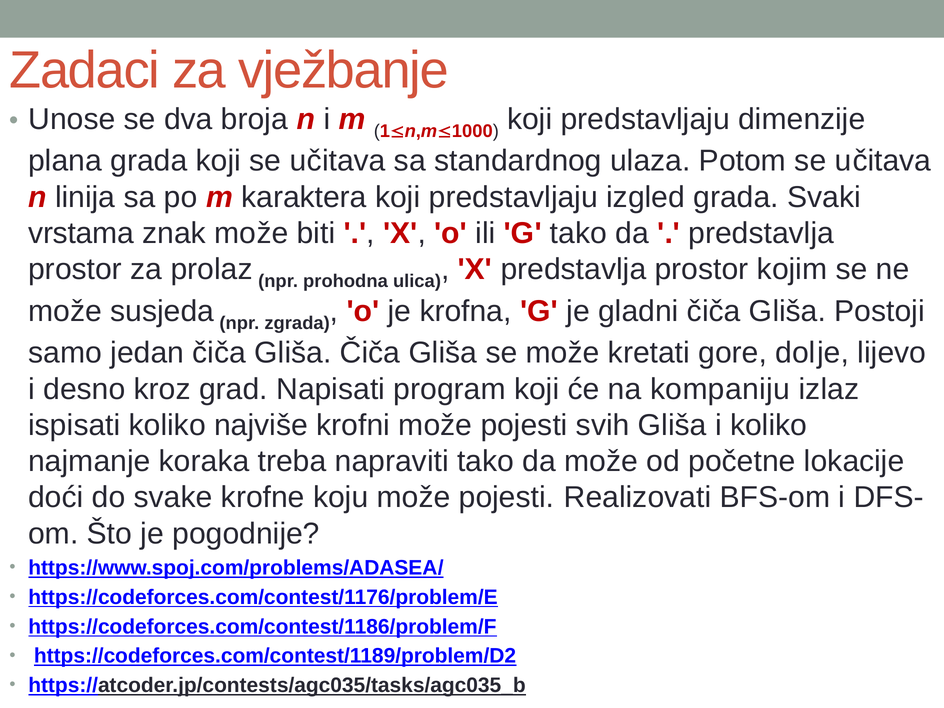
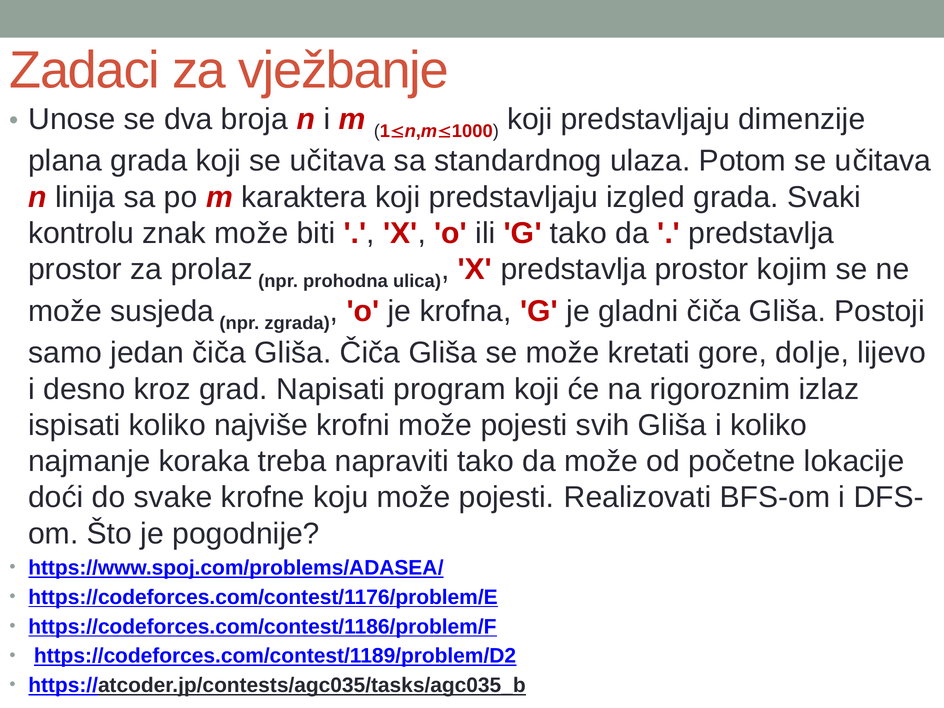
vrstama: vrstama -> kontrolu (81, 233)
kompaniju: kompaniju -> rigoroznim (720, 389)
